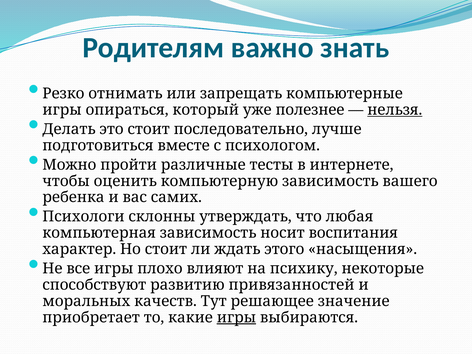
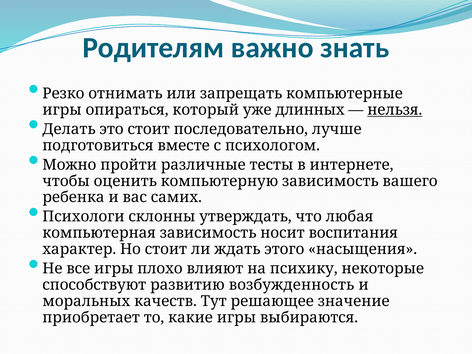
полезнее: полезнее -> длинных (310, 110)
привязанностей: привязанностей -> возбужденность (291, 285)
игры underline: present -> none (236, 317)
